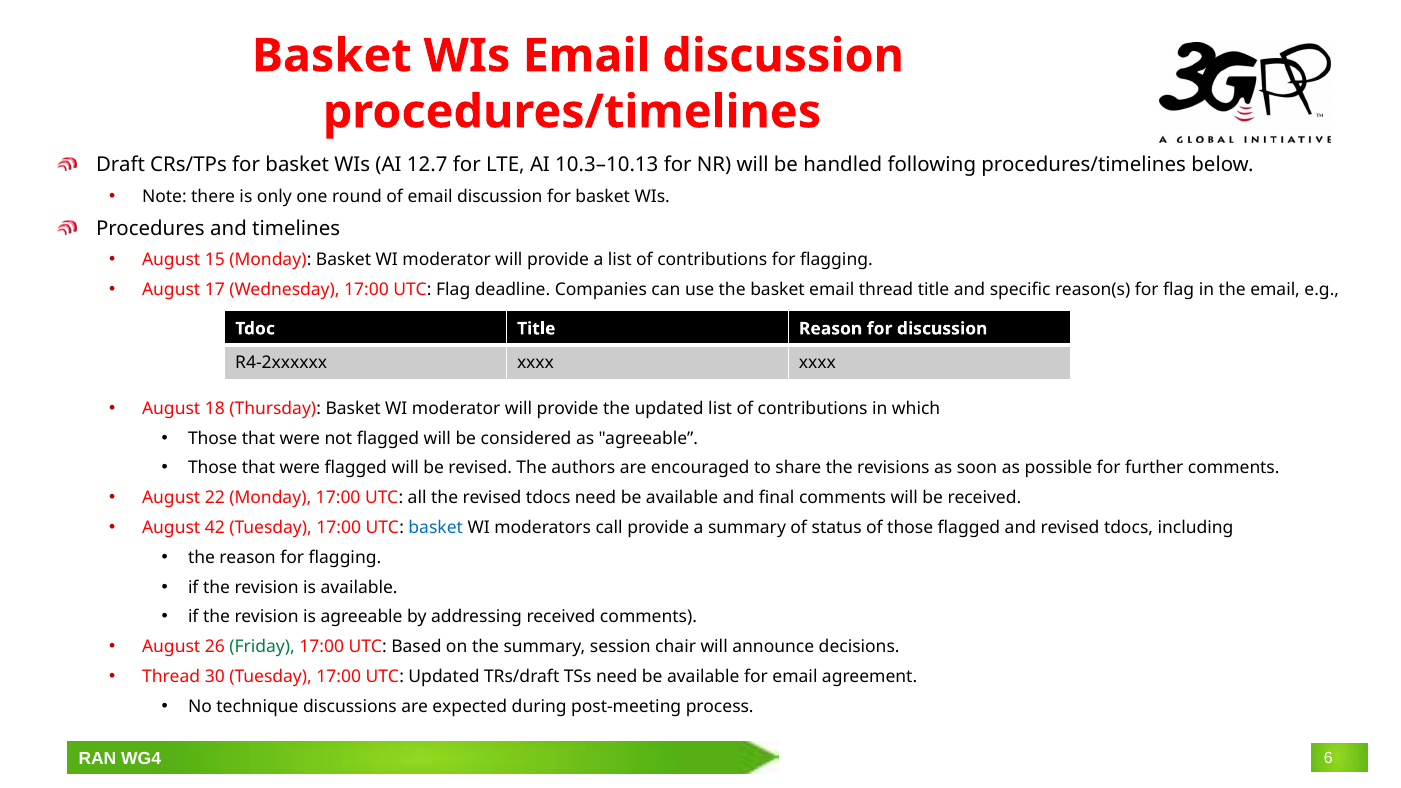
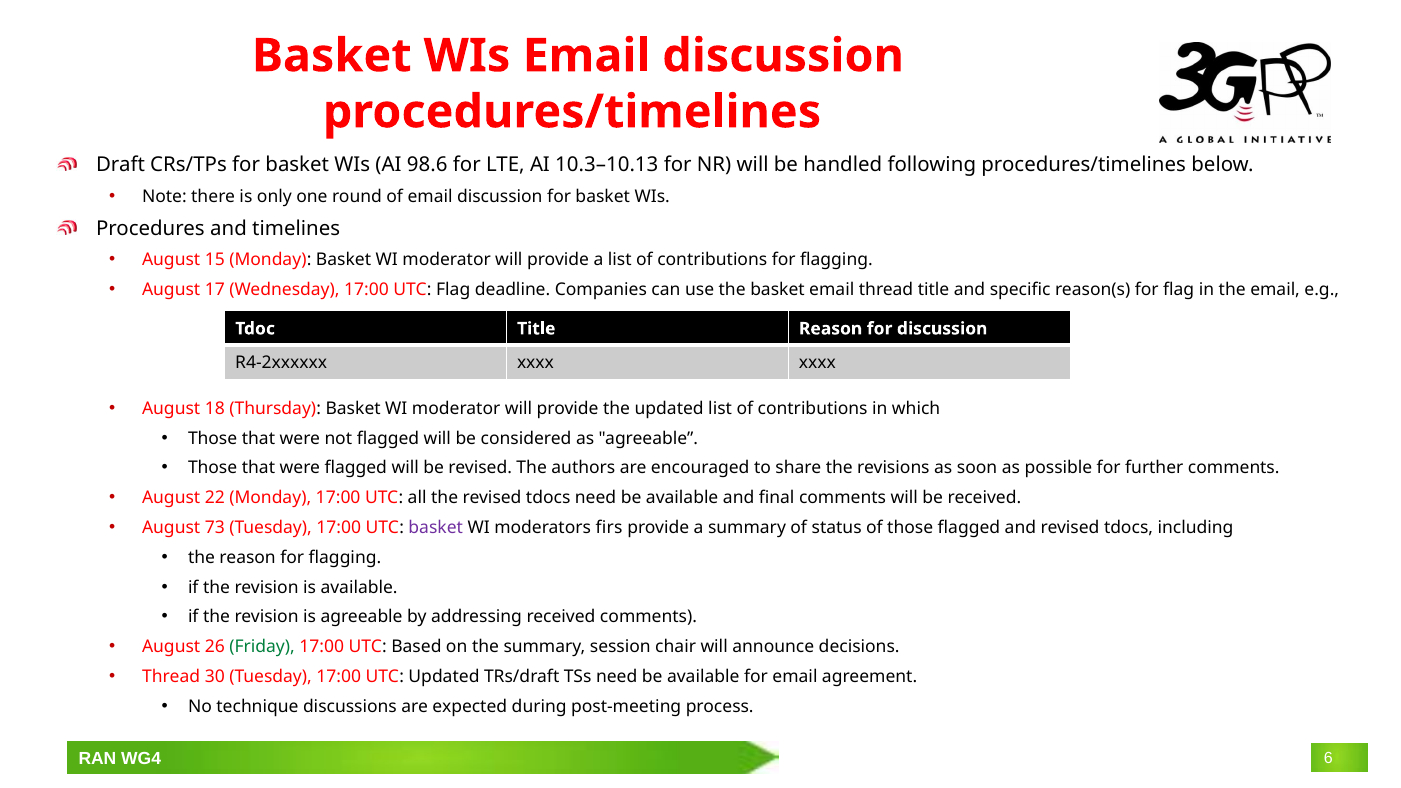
12.7: 12.7 -> 98.6 (427, 165)
42: 42 -> 73 (215, 528)
basket colour: blue -> purple (436, 528)
call: call -> firs (609, 528)
